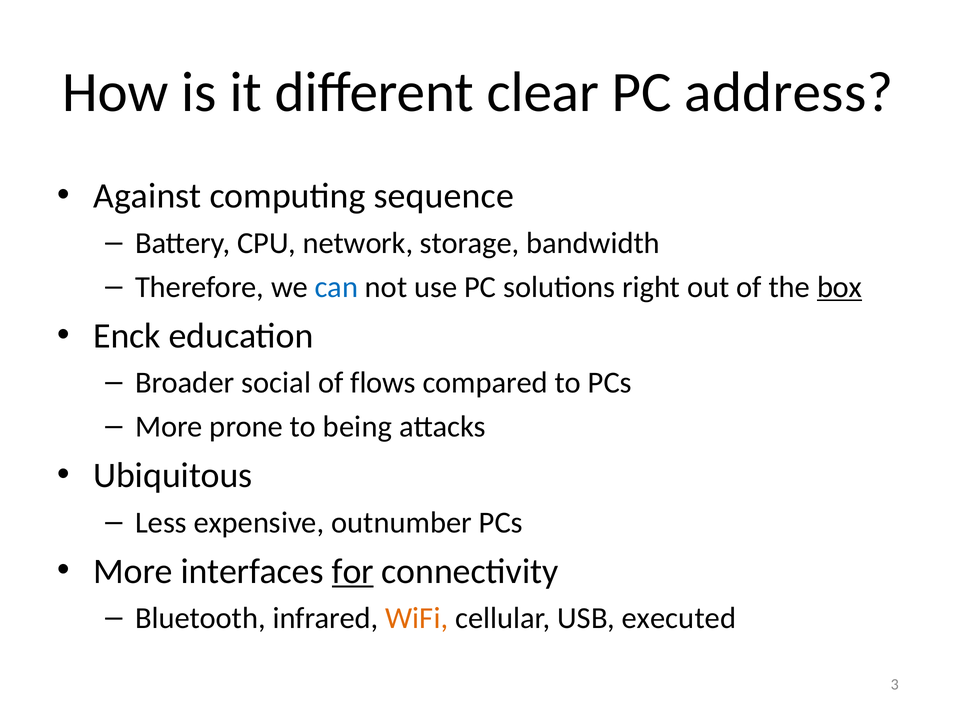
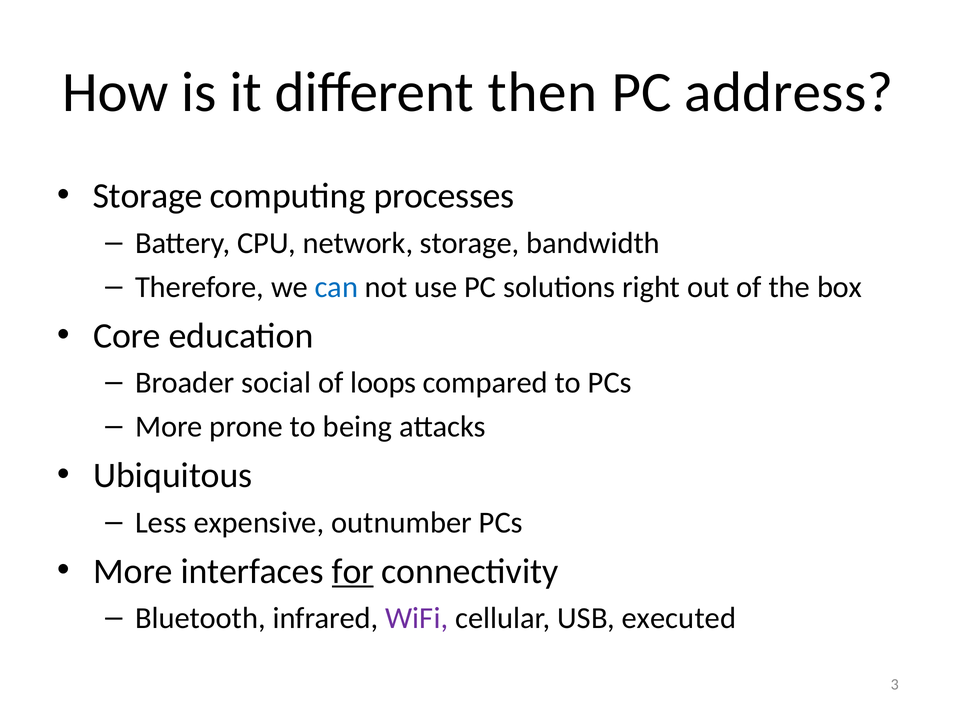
clear: clear -> then (543, 92)
Against: Against -> Storage (148, 196)
sequence: sequence -> processes (444, 196)
box underline: present -> none (840, 287)
Enck: Enck -> Core (127, 336)
flows: flows -> loops (383, 383)
WiFi colour: orange -> purple (417, 618)
